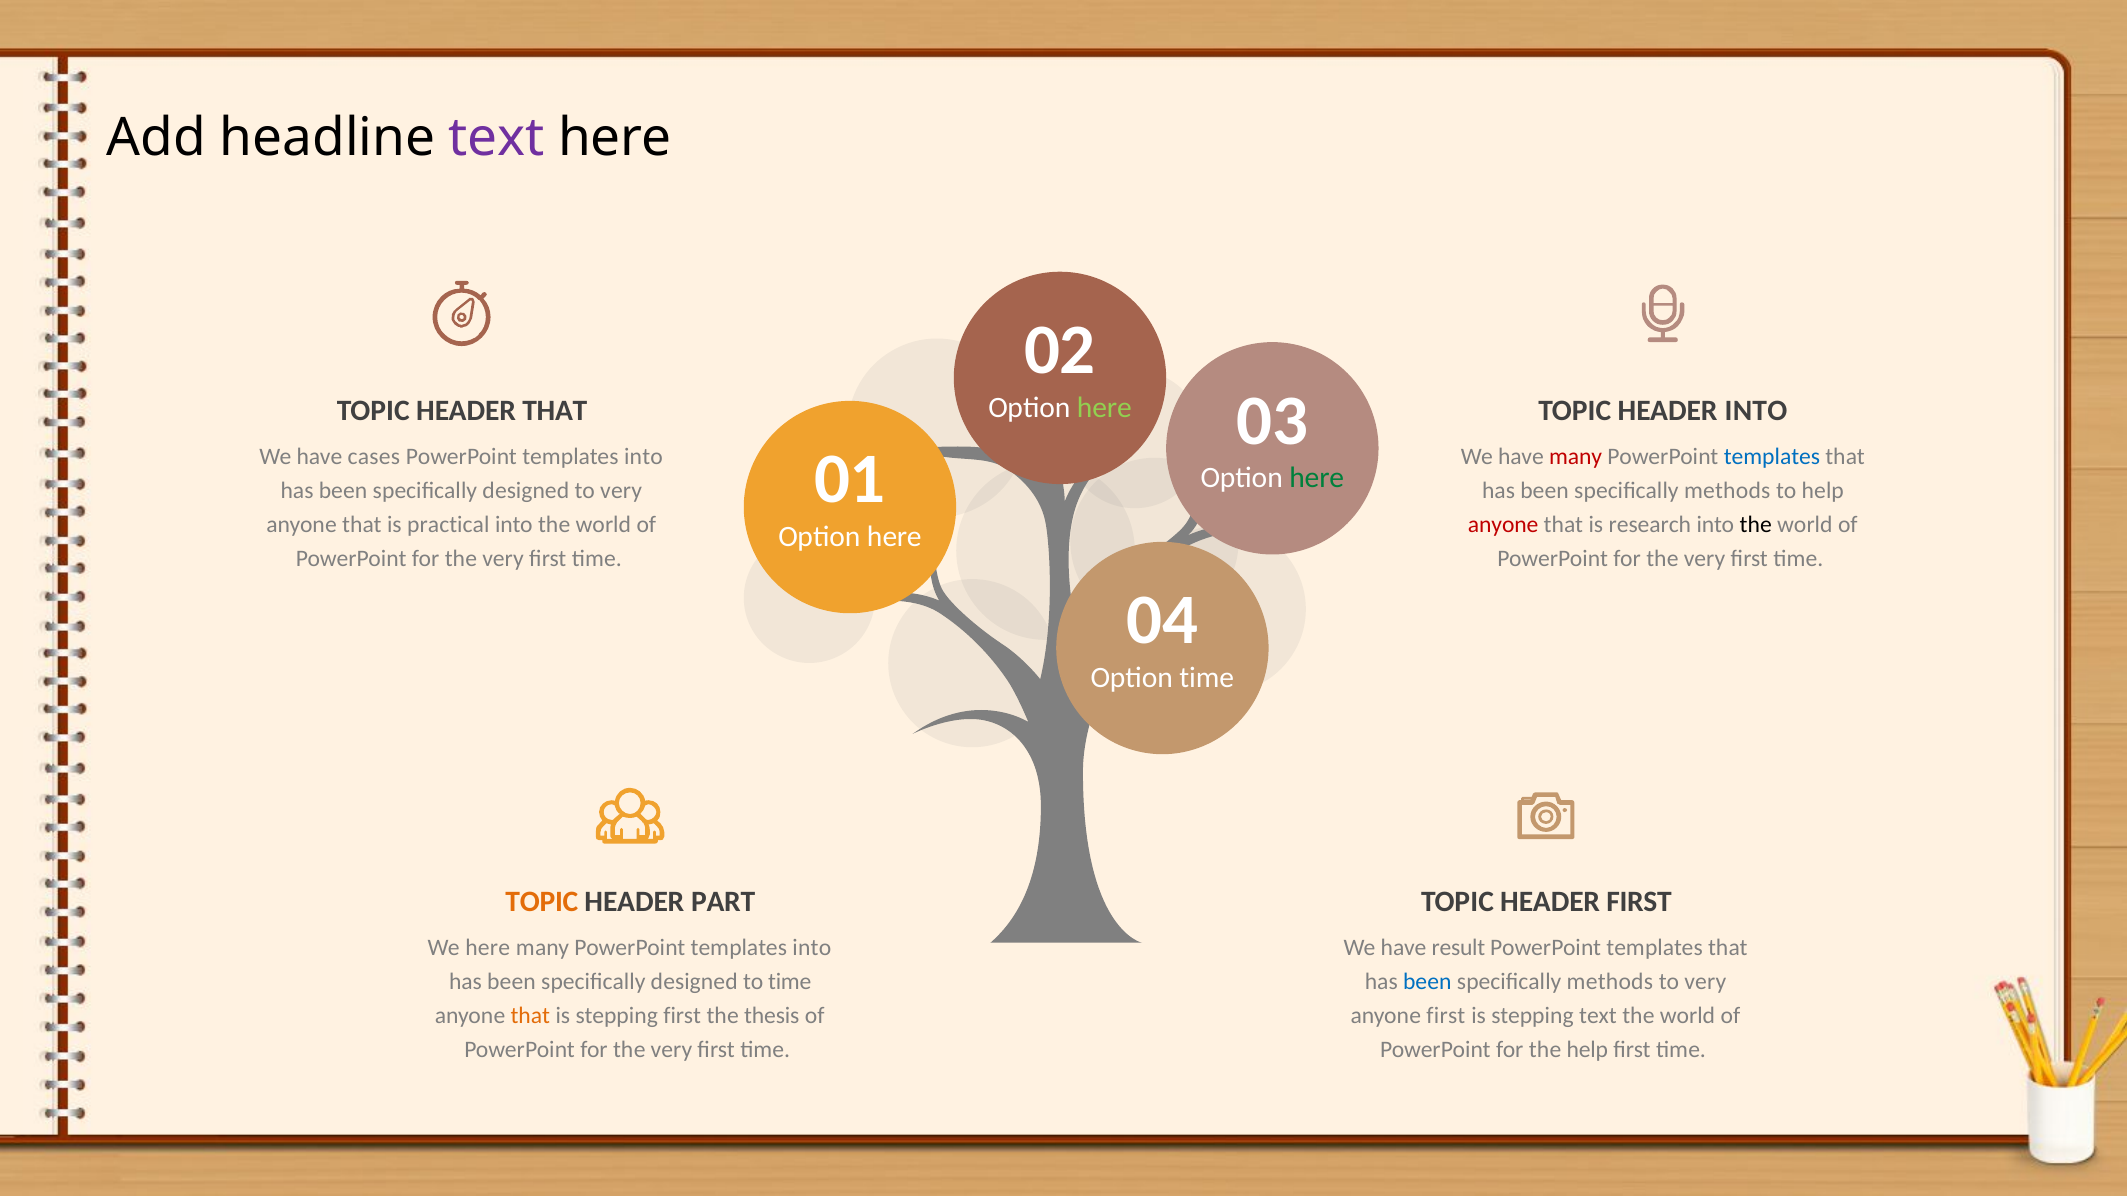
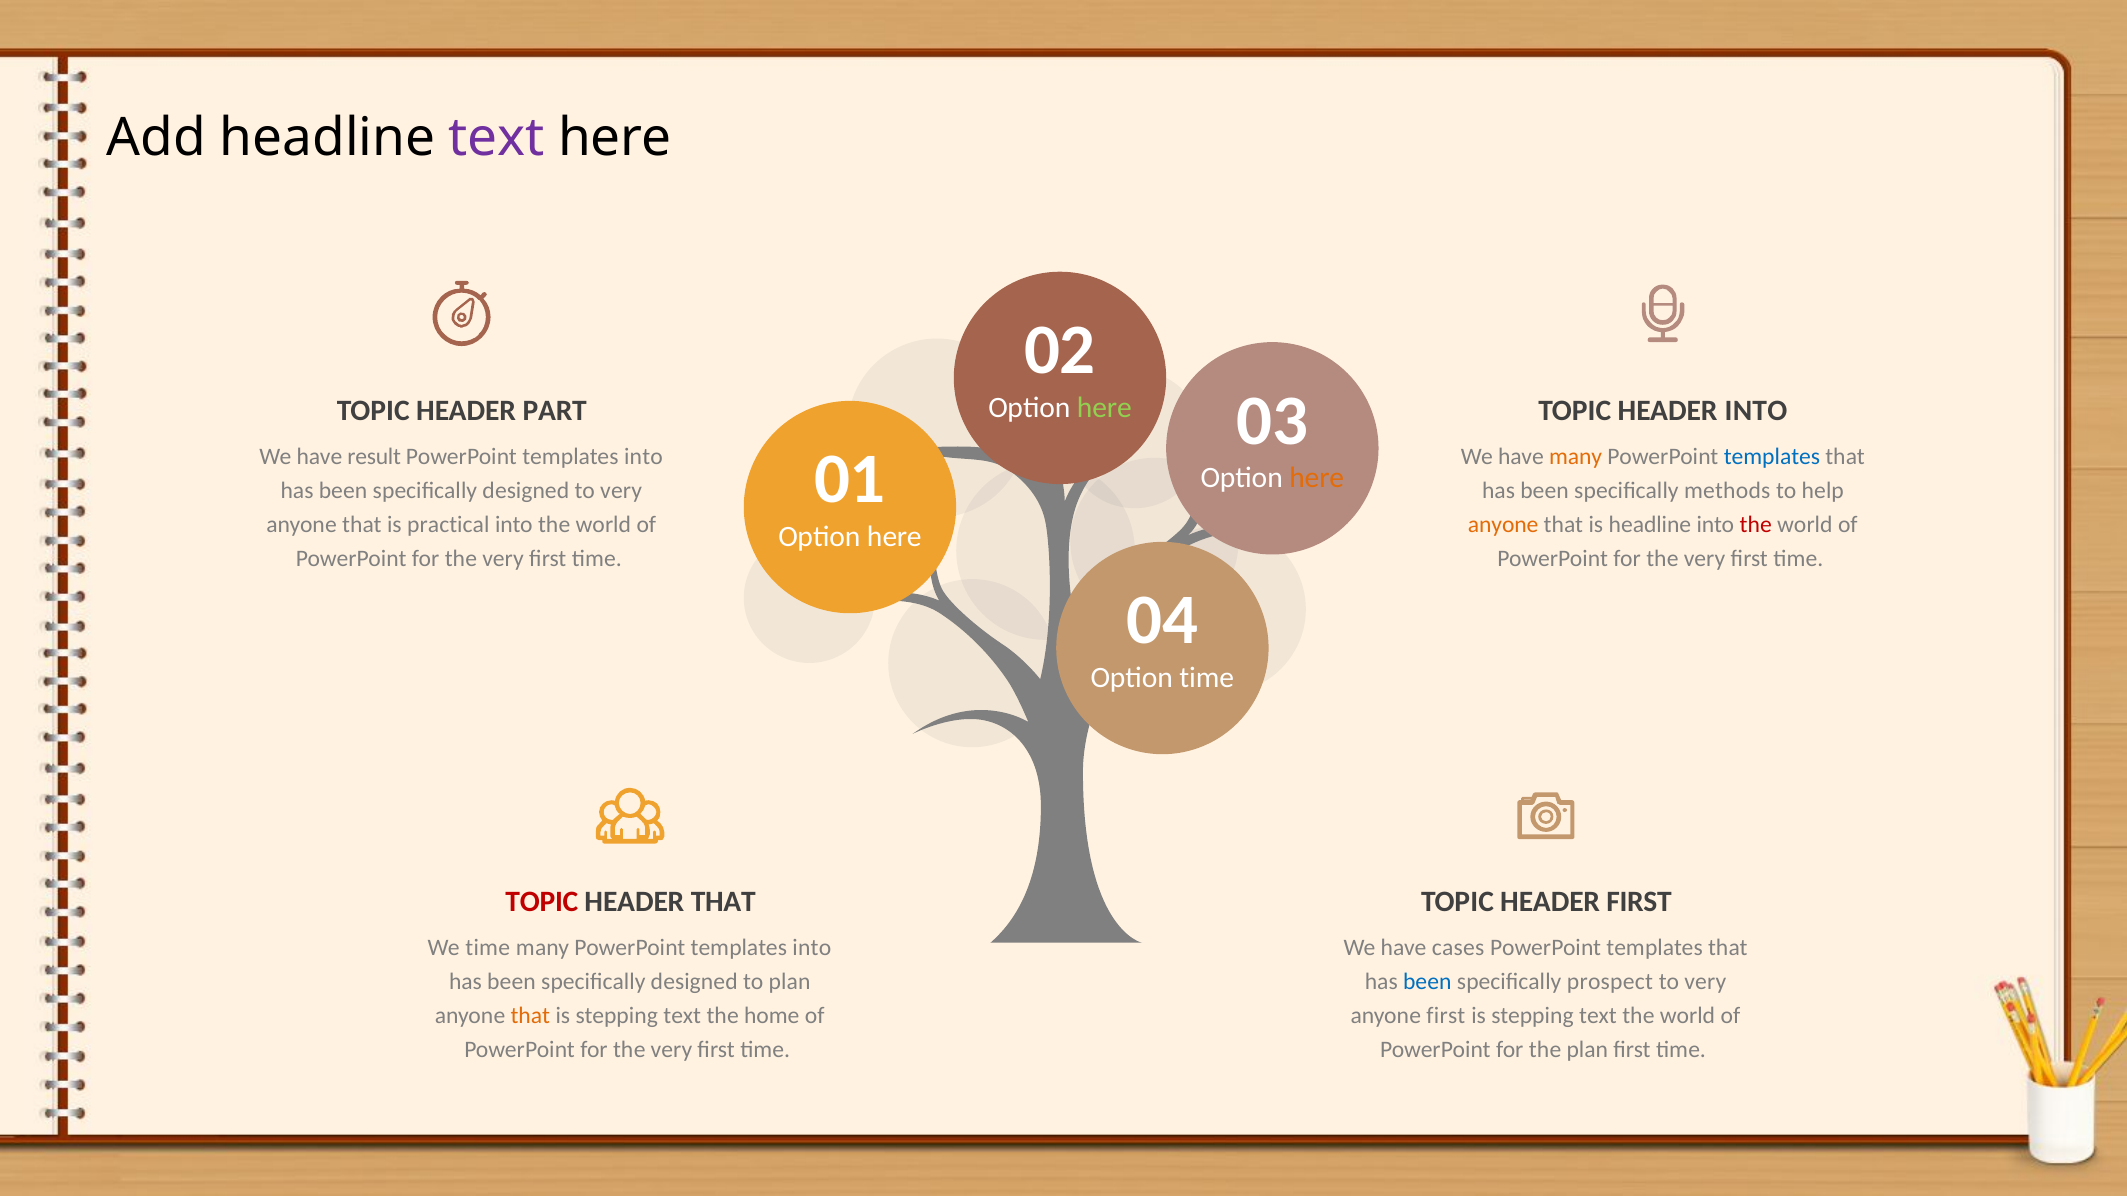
HEADER THAT: THAT -> PART (555, 411)
cases: cases -> result (374, 457)
many colour: red -> orange (1576, 457)
here colour: green -> orange (1317, 478)
anyone colour: red -> orange (1503, 525)
is research: research -> headline (1650, 525)
the colour: black -> red (1756, 525)
TOPIC colour: orange -> red (542, 902)
HEADER PART: PART -> THAT (723, 902)
We here: here -> time (488, 948)
result: result -> cases (1458, 948)
to time: time -> plan (790, 982)
methods: methods -> prospect (1610, 982)
first: first -> text (682, 1016)
thesis: thesis -> home (772, 1016)
the help: help -> plan (1587, 1050)
